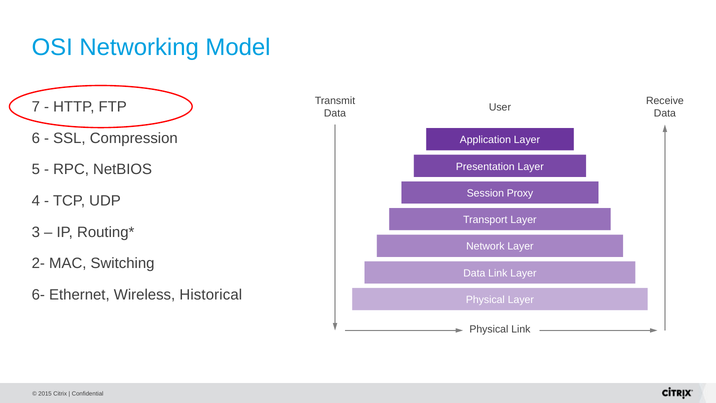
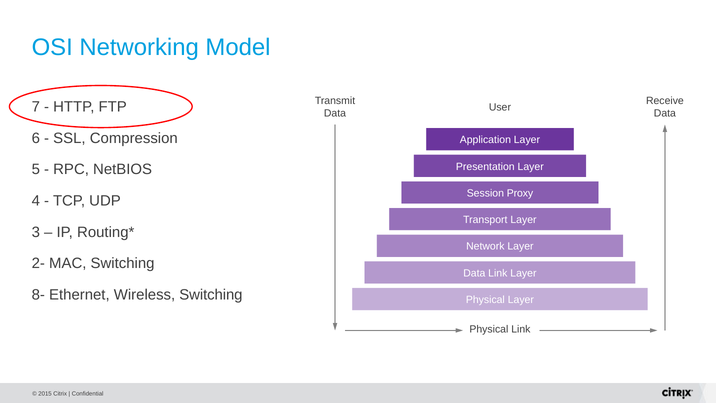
6-: 6- -> 8- (38, 295)
Wireless Historical: Historical -> Switching (211, 295)
